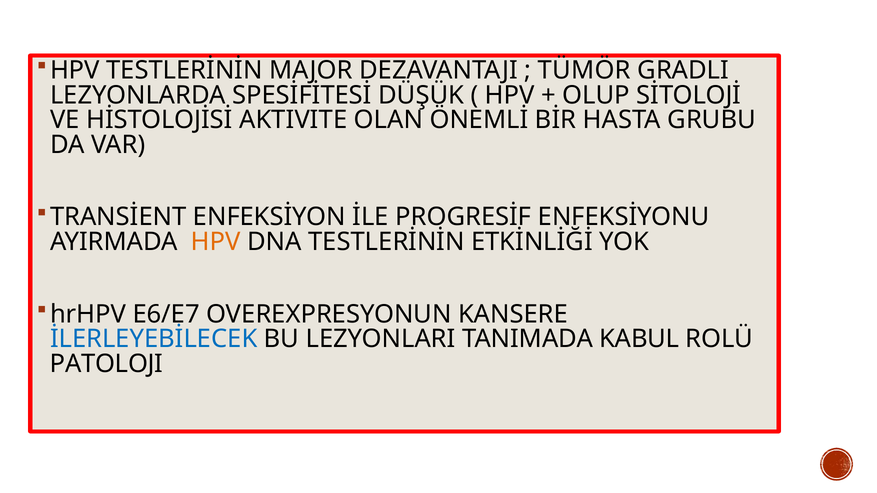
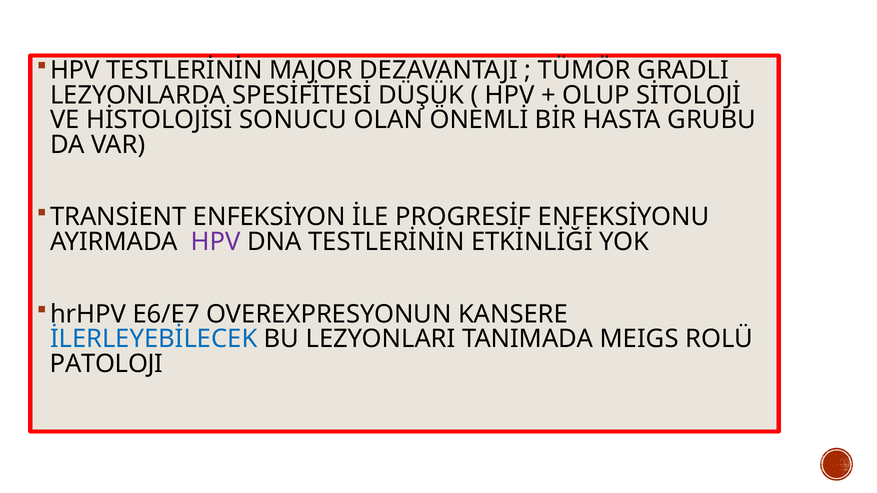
AKTIVITE: AKTIVITE -> SONUCU (293, 120)
HPV colour: orange -> purple (216, 242)
KABUL: KABUL -> MEIGS (639, 339)
